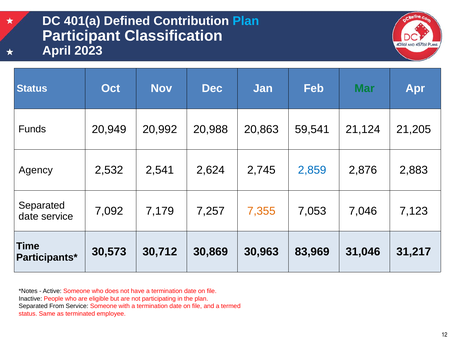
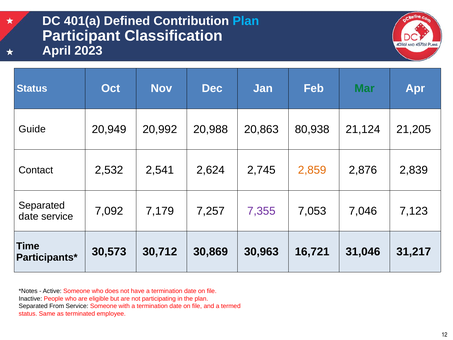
Funds: Funds -> Guide (32, 129)
59,541: 59,541 -> 80,938 (312, 129)
Agency: Agency -> Contact (36, 170)
2,859 colour: blue -> orange (312, 170)
2,883: 2,883 -> 2,839 (414, 170)
7,355 colour: orange -> purple (261, 211)
83,969: 83,969 -> 16,721 (312, 252)
